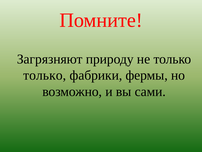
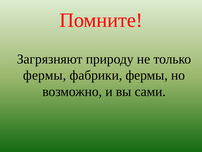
только: только -> фермы (45, 75)
